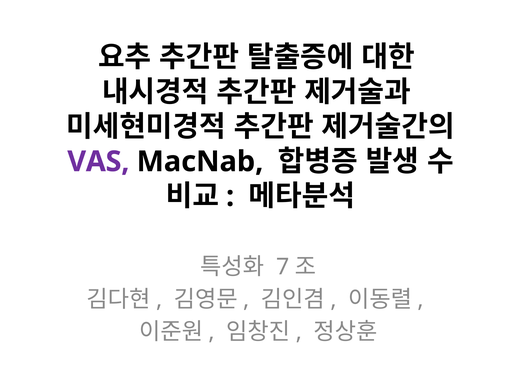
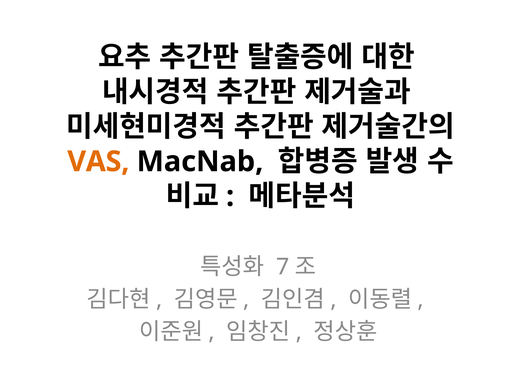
VAS colour: purple -> orange (98, 162)
